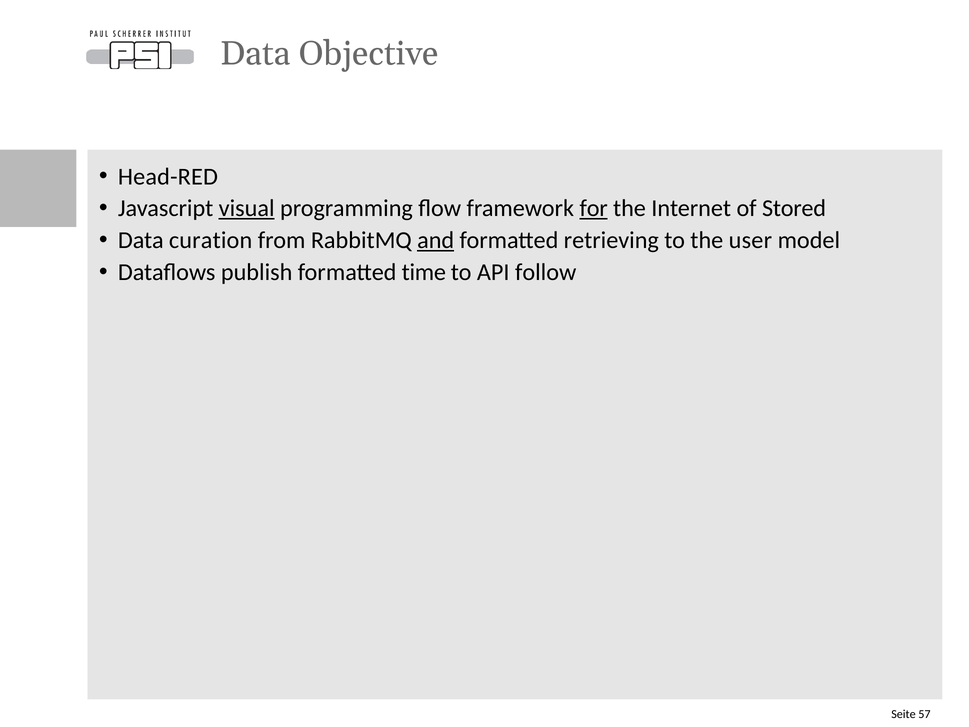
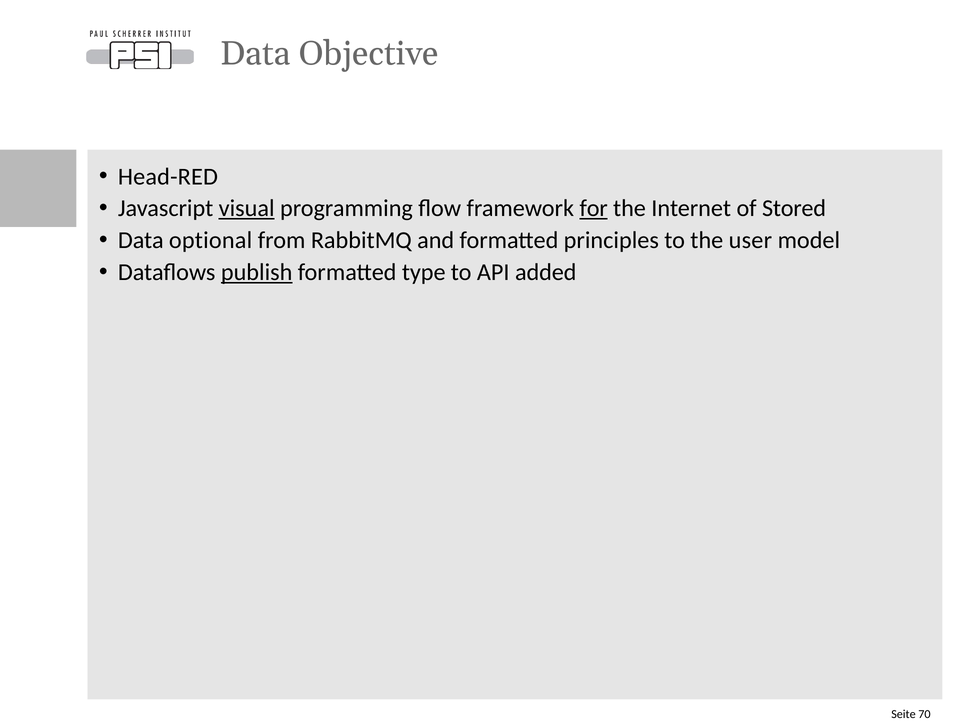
curation: curation -> optional (211, 240)
and underline: present -> none (436, 240)
retrieving: retrieving -> principles (611, 240)
publish underline: none -> present (257, 272)
time: time -> type (424, 272)
follow: follow -> added (546, 272)
57: 57 -> 70 (924, 714)
